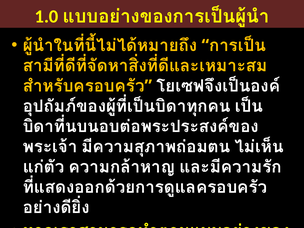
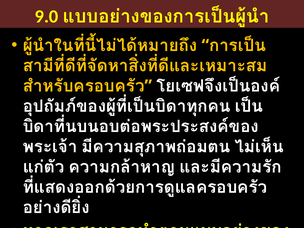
1.0: 1.0 -> 9.0 (47, 16)
